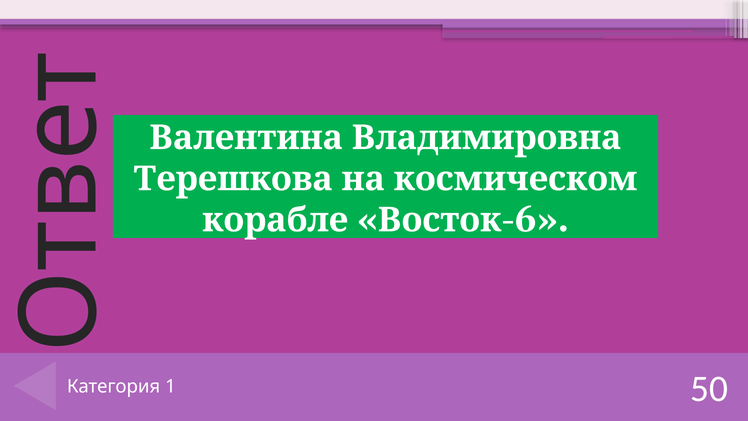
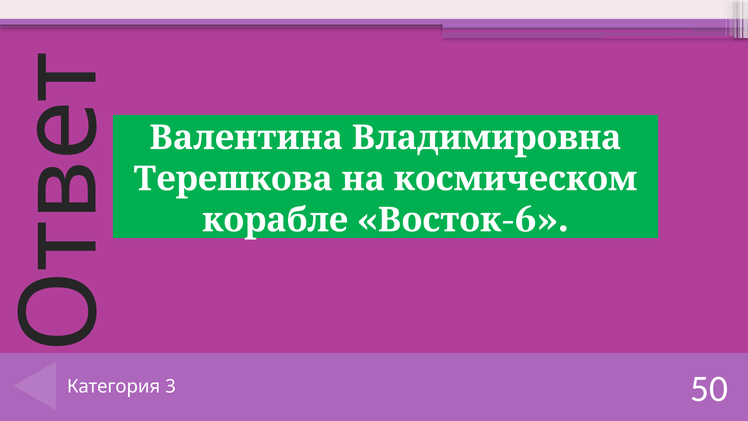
1: 1 -> 3 (171, 386)
